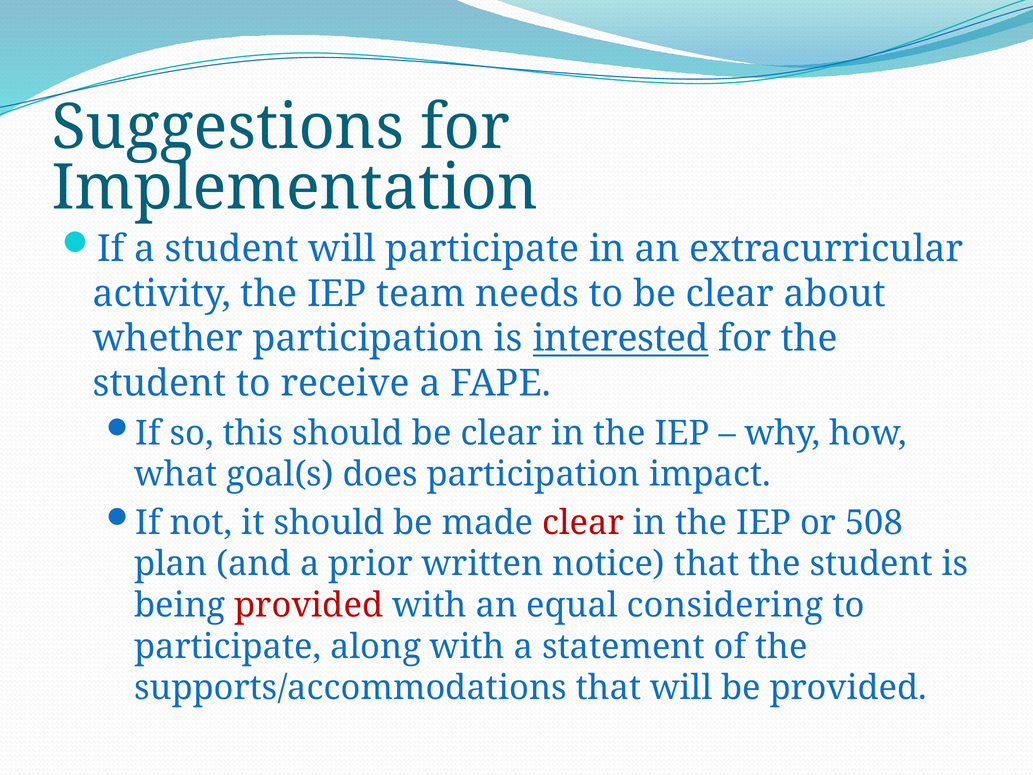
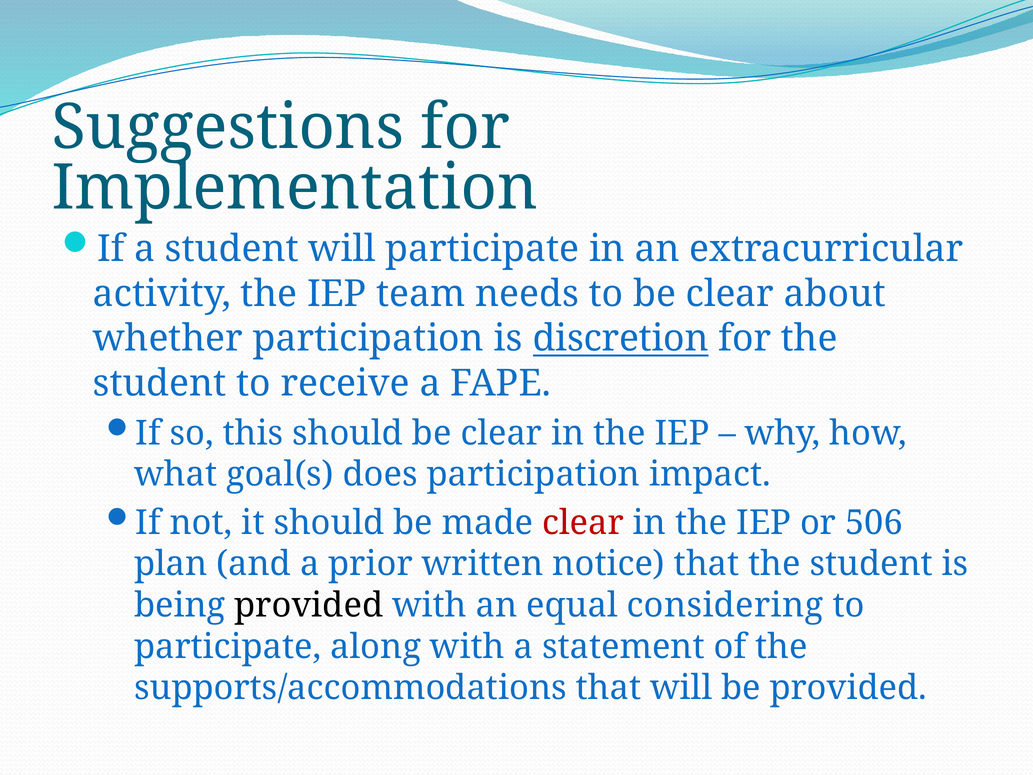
interested: interested -> discretion (621, 339)
508: 508 -> 506 (874, 523)
provided colour: red -> black (309, 605)
